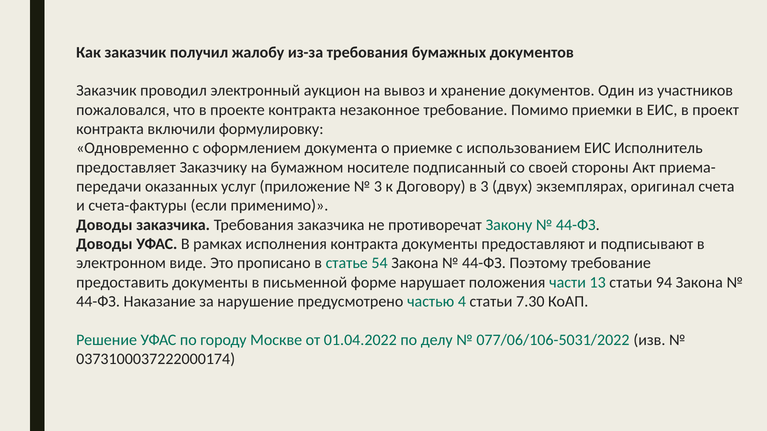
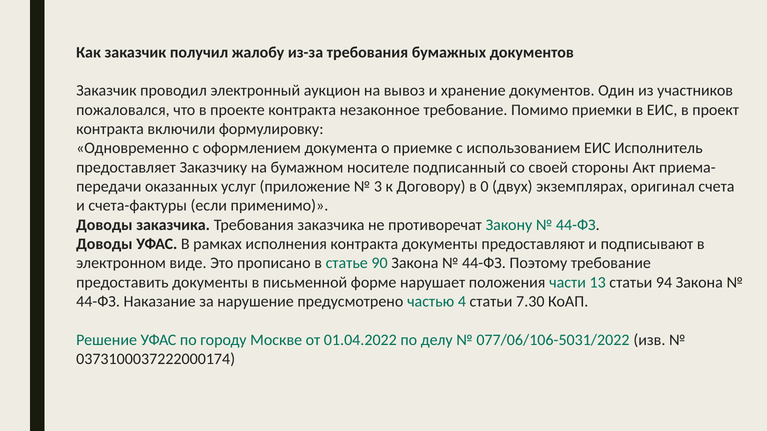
в 3: 3 -> 0 (484, 187)
54: 54 -> 90 (380, 263)
